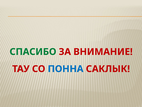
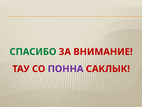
ПОННА colour: blue -> purple (66, 69)
